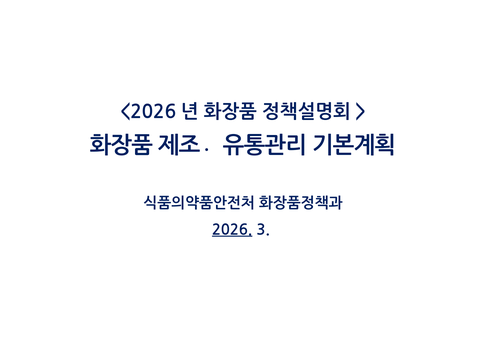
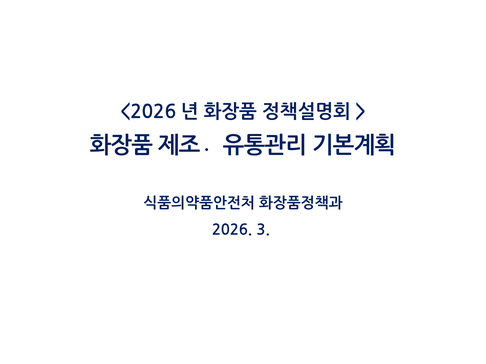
2026 underline: present -> none (232, 230)
